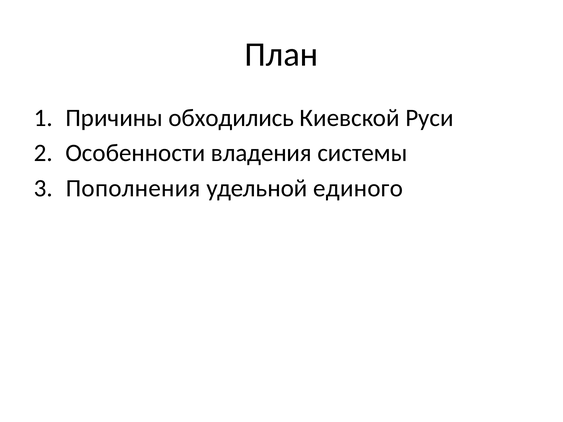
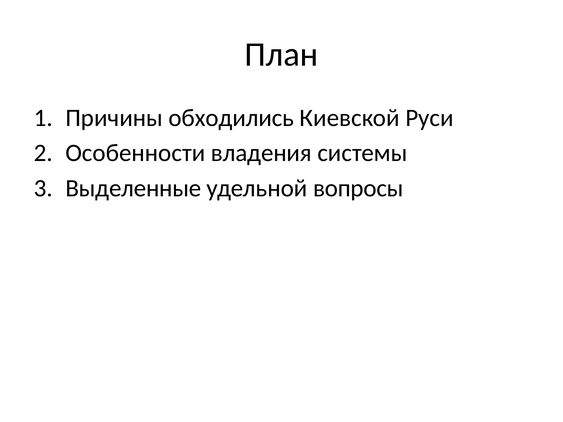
Пополнения: Пополнения -> Выделенные (133, 188)
единого: единого -> вопросы (358, 188)
